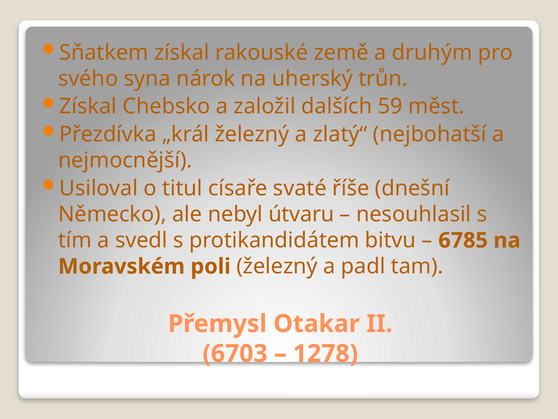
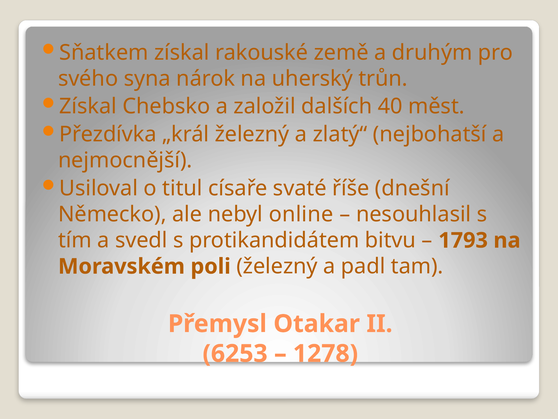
59: 59 -> 40 (390, 106)
útvaru: útvaru -> online (301, 214)
6785: 6785 -> 1793 (463, 240)
6703: 6703 -> 6253 (235, 353)
